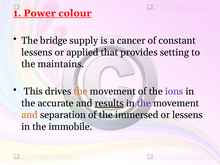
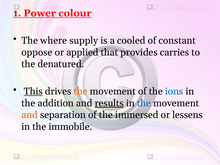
bridge: bridge -> where (54, 41)
cancer: cancer -> cooled (131, 41)
lessens: lessens -> oppose (37, 52)
setting: setting -> carries (174, 52)
maintains: maintains -> denatured (61, 64)
This underline: none -> present (33, 91)
ions colour: purple -> blue (174, 91)
accurate: accurate -> addition (56, 103)
the colour: purple -> blue (144, 103)
